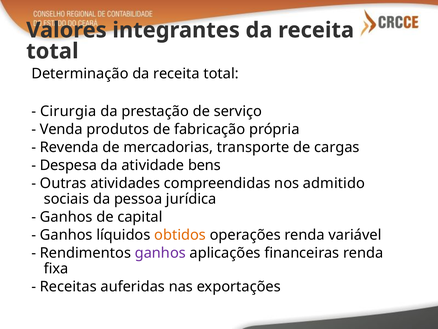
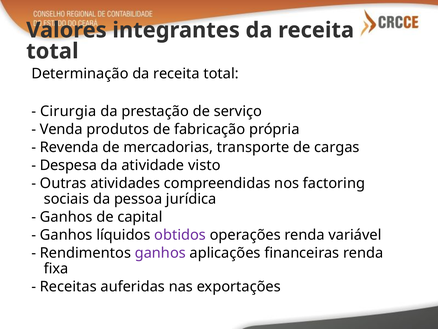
bens: bens -> visto (204, 165)
admitido: admitido -> factoring (334, 183)
obtidos colour: orange -> purple (180, 235)
